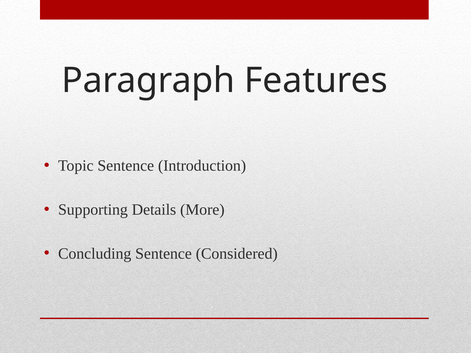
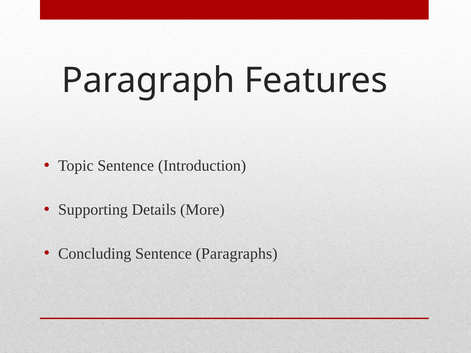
Considered: Considered -> Paragraphs (237, 254)
